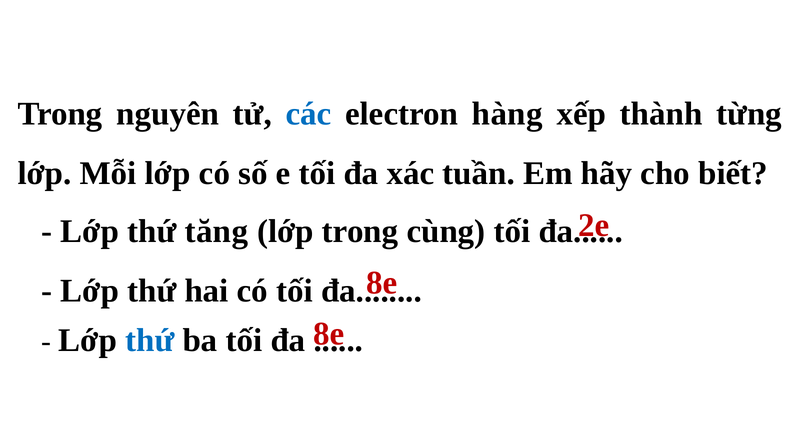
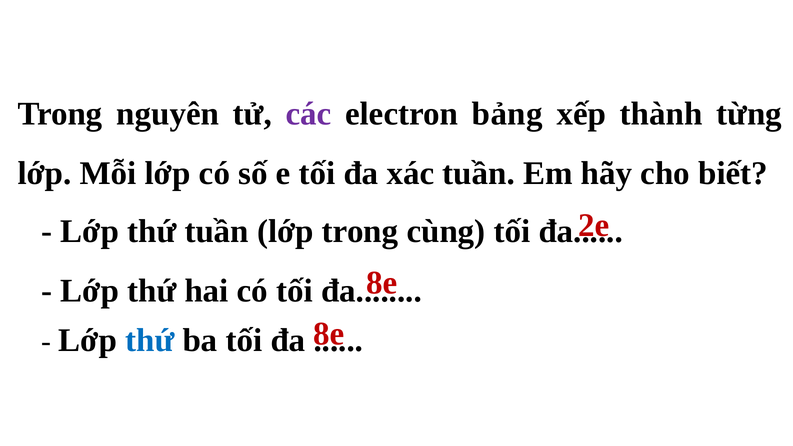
các colour: blue -> purple (309, 114)
hàng: hàng -> bảng (507, 114)
thứ tăng: tăng -> tuần (217, 231)
